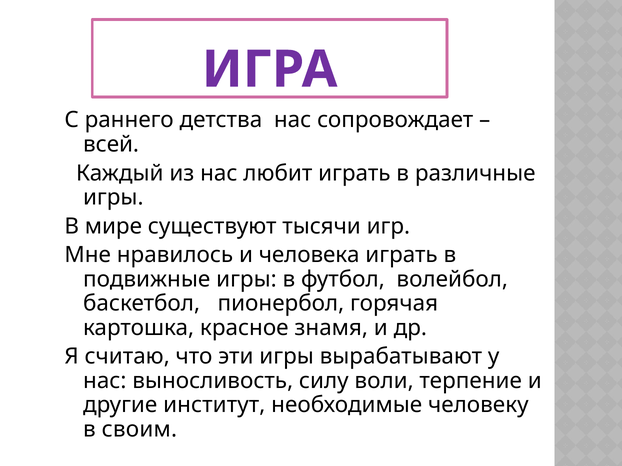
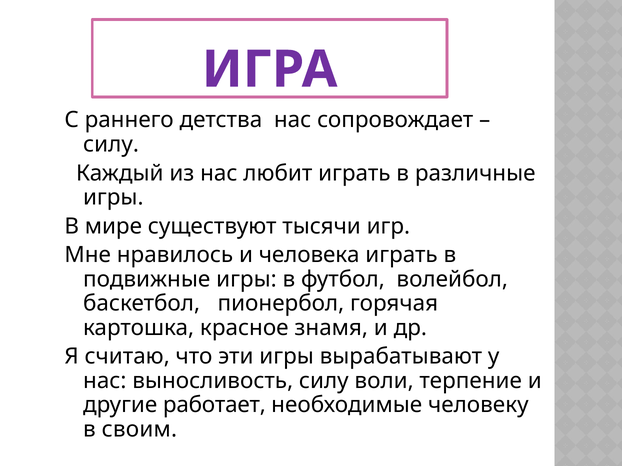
всей: всей -> силу (111, 144)
институт: институт -> работает (214, 405)
